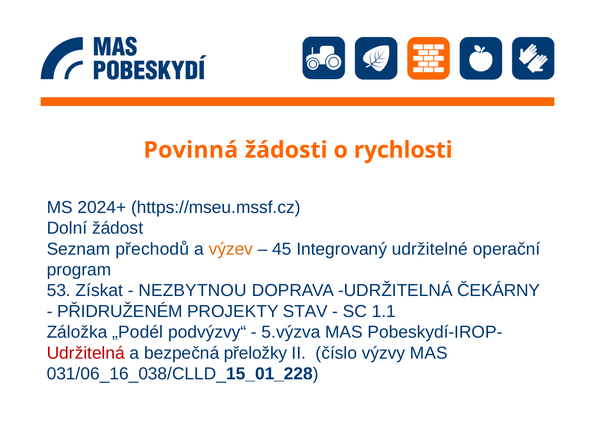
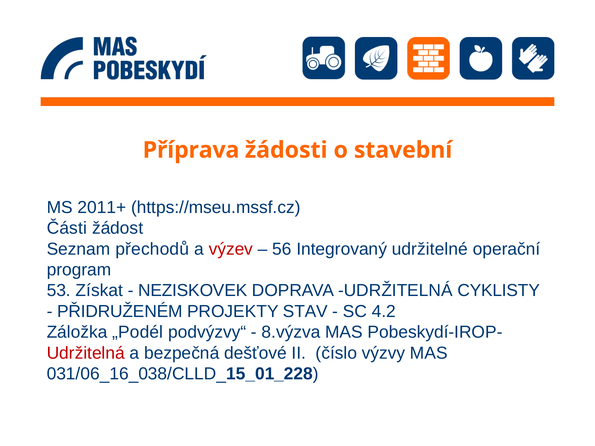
Povinná: Povinná -> Příprava (191, 150)
rychlosti: rychlosti -> stavební (403, 150)
2024+: 2024+ -> 2011+ (102, 207)
Dolní: Dolní -> Části (67, 228)
výzev colour: orange -> red (231, 249)
45: 45 -> 56 (282, 249)
NEZBYTNOU: NEZBYTNOU -> NEZISKOVEK (193, 291)
ČEKÁRNY: ČEKÁRNY -> CYKLISTY (499, 291)
1.1: 1.1 -> 4.2 (384, 312)
5.výzva: 5.výzva -> 8.výzva (291, 332)
přeložky: přeložky -> dešťové (255, 353)
